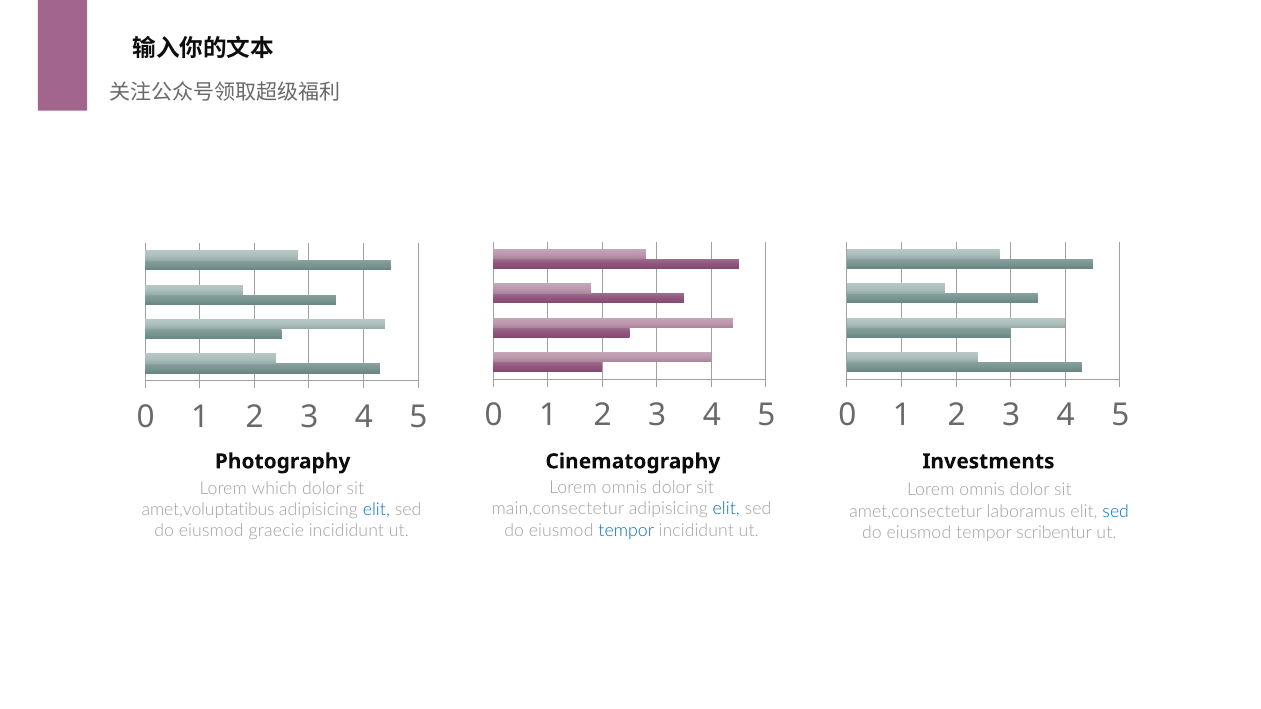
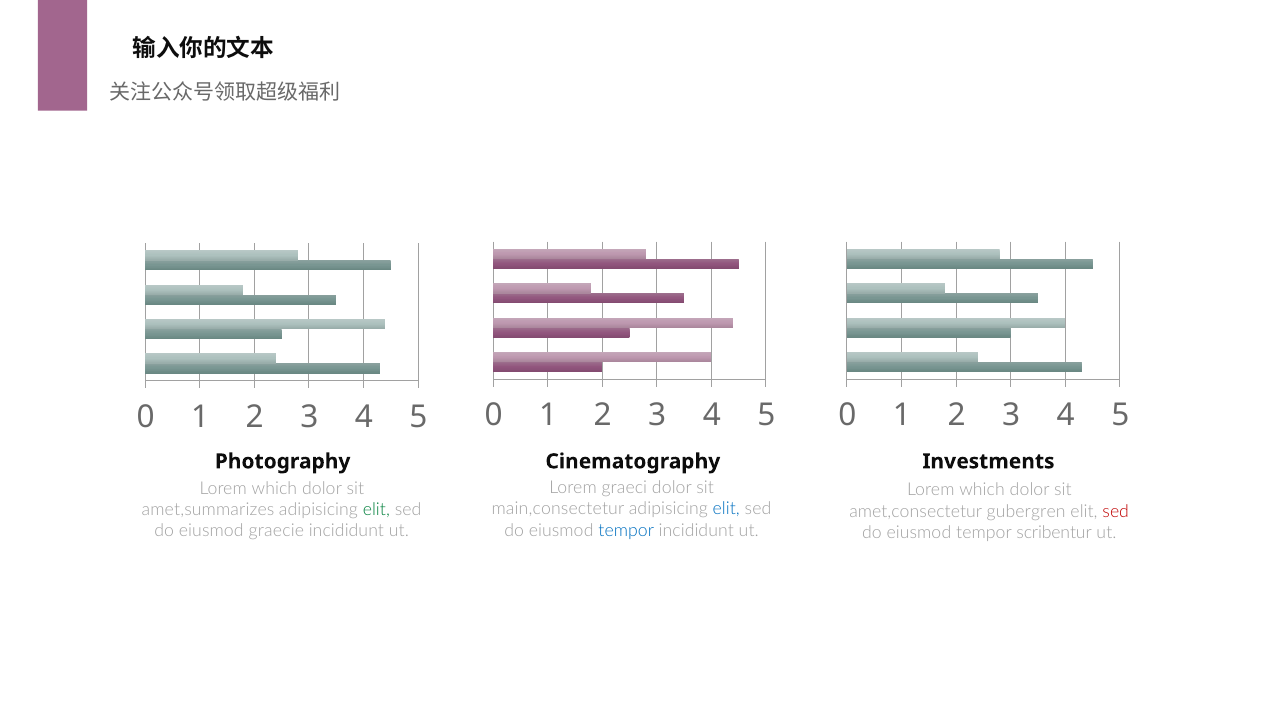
omnis: omnis -> graeci (624, 488)
omnis: omnis -> which (982, 490)
amet,voluptatibus: amet,voluptatibus -> amet,summarizes (208, 510)
elit colour: blue -> green (376, 510)
laboramus: laboramus -> gubergren (1026, 511)
sed colour: blue -> red (1116, 511)
